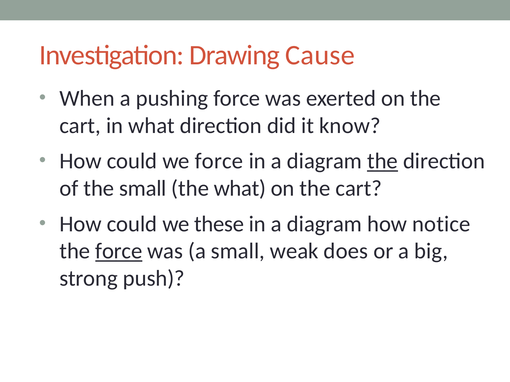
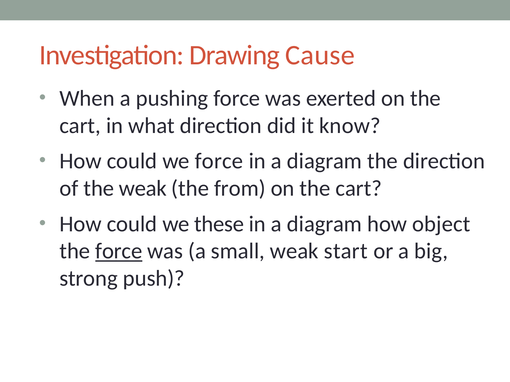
the underline: present -> none (382, 161)
the small: small -> weak (143, 189)
the what: what -> from (240, 189)
notice: notice -> object (441, 224)
does: does -> start (346, 252)
